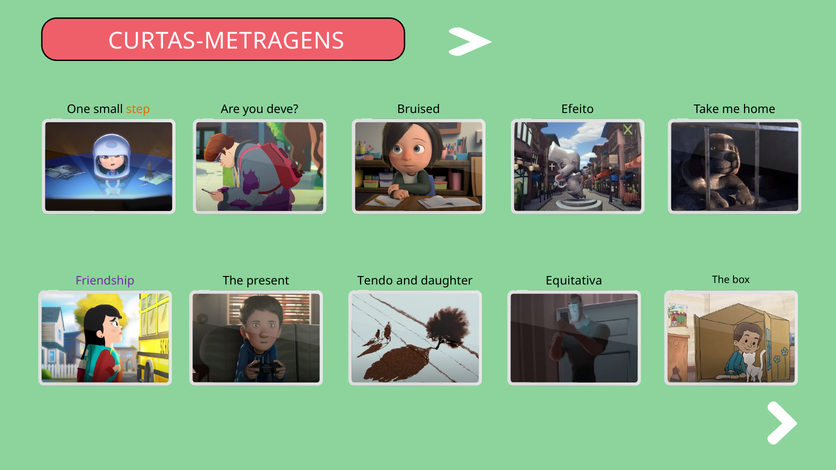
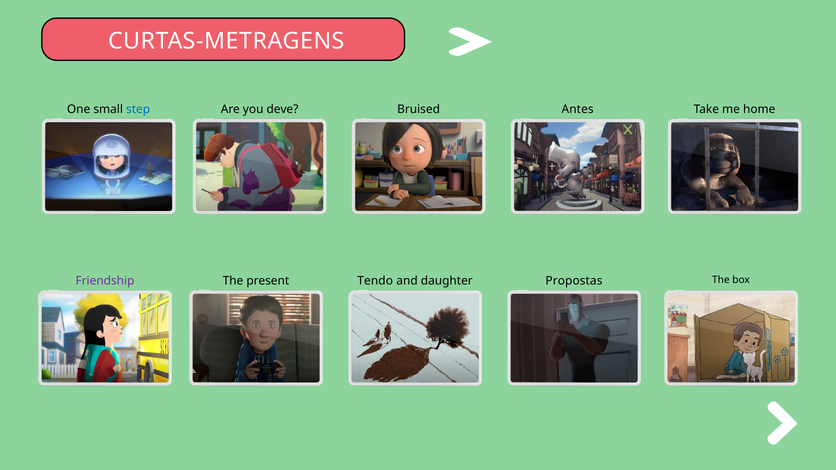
step colour: orange -> blue (138, 109)
Efeito: Efeito -> Antes (578, 109)
Equitativa: Equitativa -> Propostas (574, 281)
